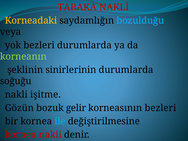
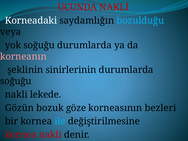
TABAKA: TABAKA -> UCUNDA (77, 7)
Korneadaki colour: yellow -> white (31, 21)
yok bezleri: bezleri -> soğuğu (39, 45)
korneanın colour: light green -> pink (23, 57)
işitme: işitme -> lekede (46, 95)
gelir: gelir -> göze (76, 108)
